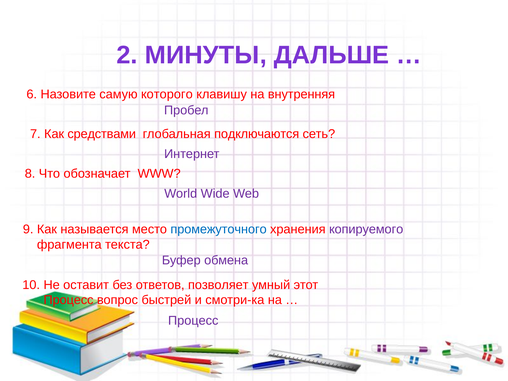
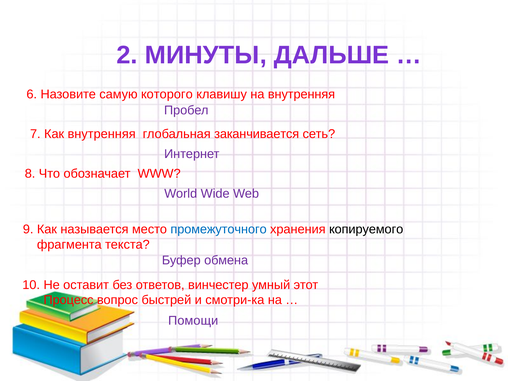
Как средствами: средствами -> внутренняя (102, 134)
подключаются: подключаются -> заканчивается (257, 134)
копируемого colour: purple -> black (366, 229)
позволяет: позволяет -> винчестер (218, 285)
Процесс: Процесс -> Помощи (193, 321)
